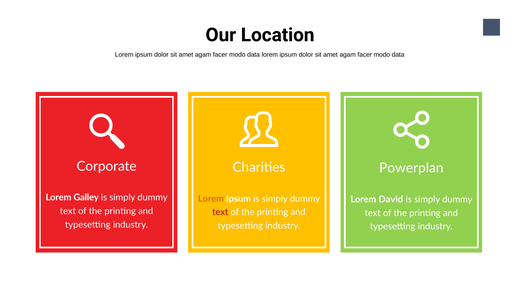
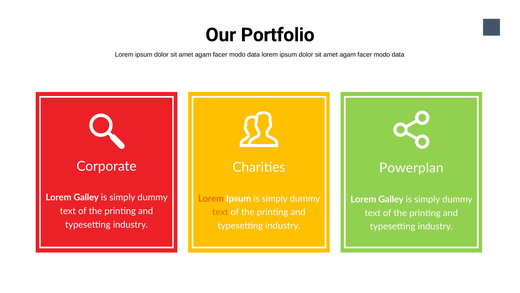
Location: Location -> Portfolio (278, 35)
David: David -> Galley (391, 199)
text colour: red -> orange (220, 212)
